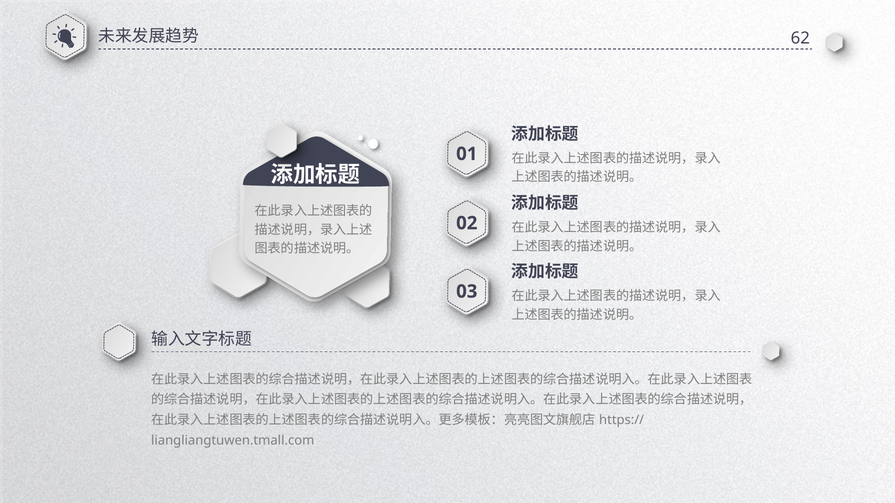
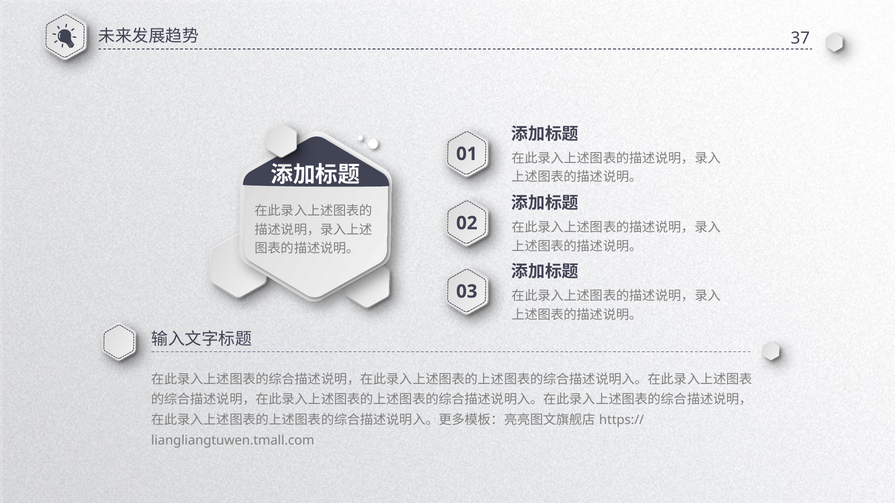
62: 62 -> 37 (800, 38)
